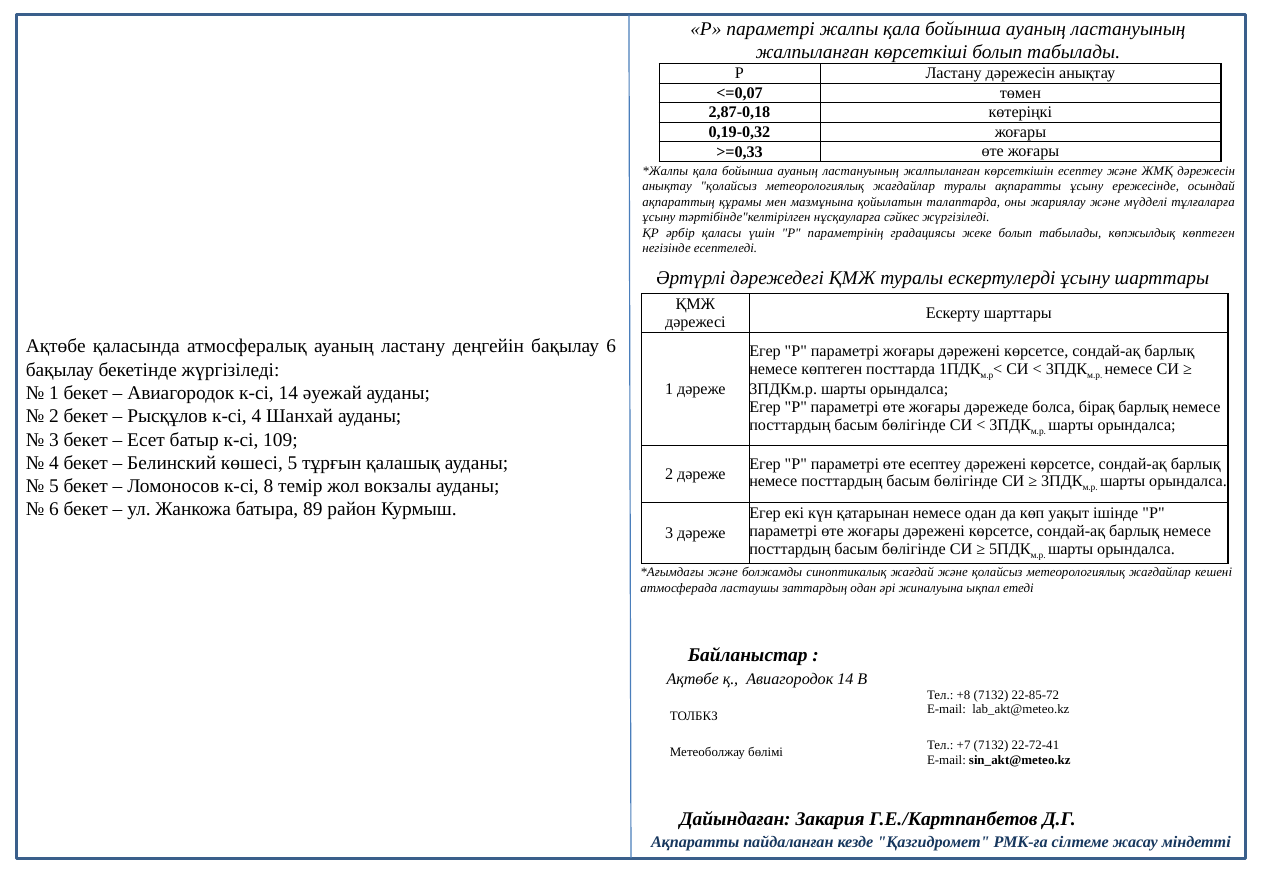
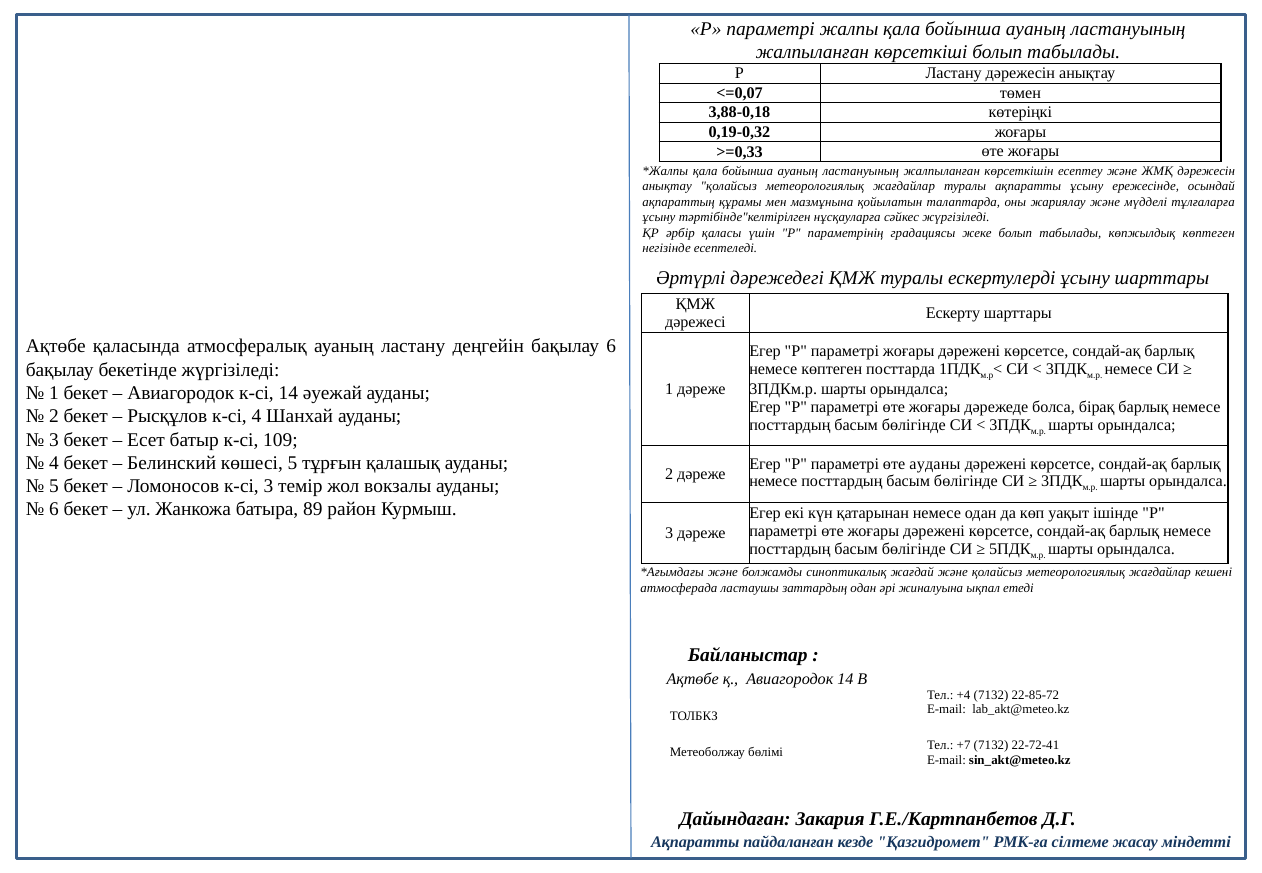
2,87-0,18: 2,87-0,18 -> 3,88-0,18 (739, 113)
өте есептеу: есептеу -> ауданы (935, 464)
к-сі 8: 8 -> 3 (268, 487)
+8: +8 -> +4 (964, 696)
